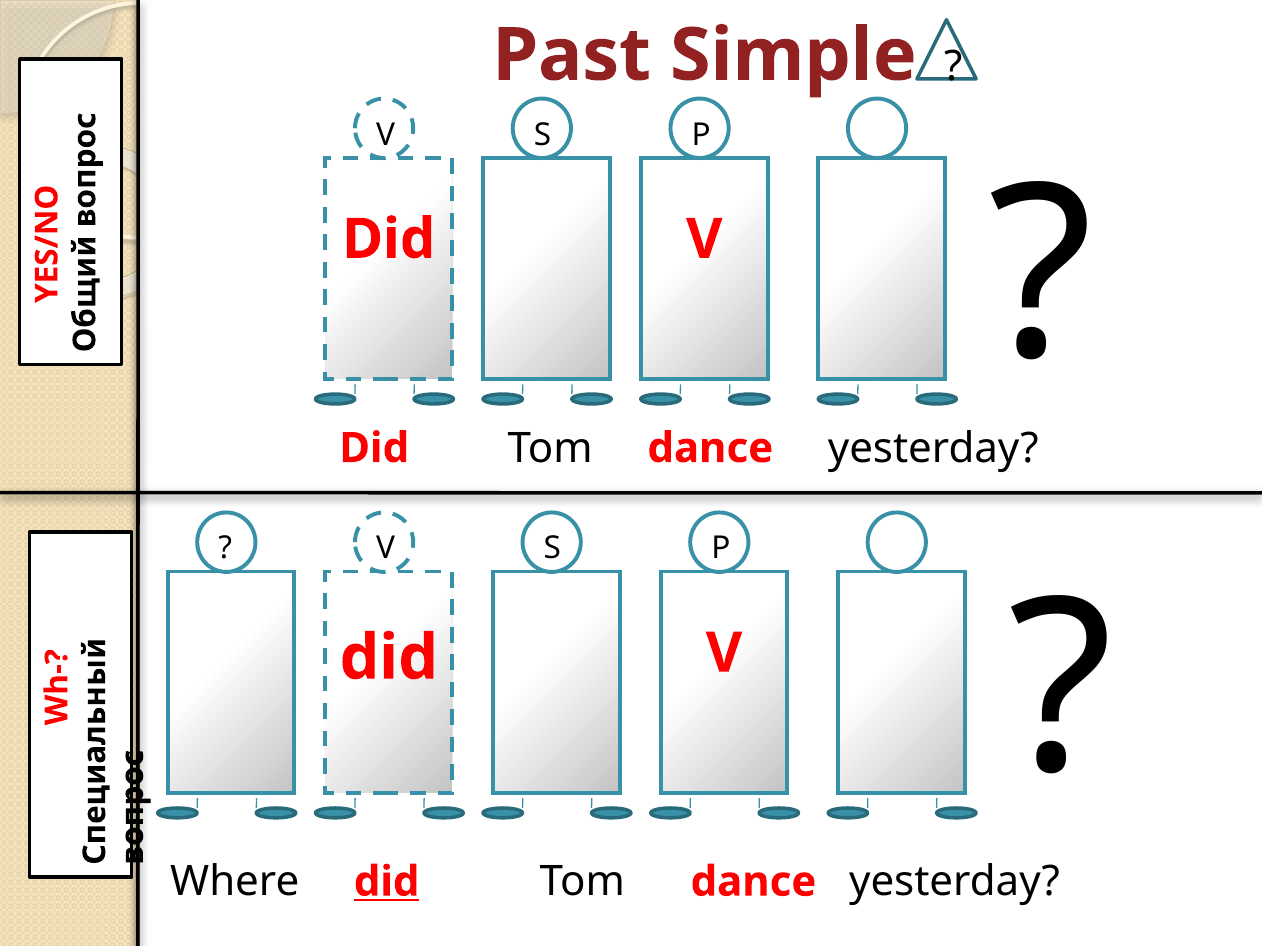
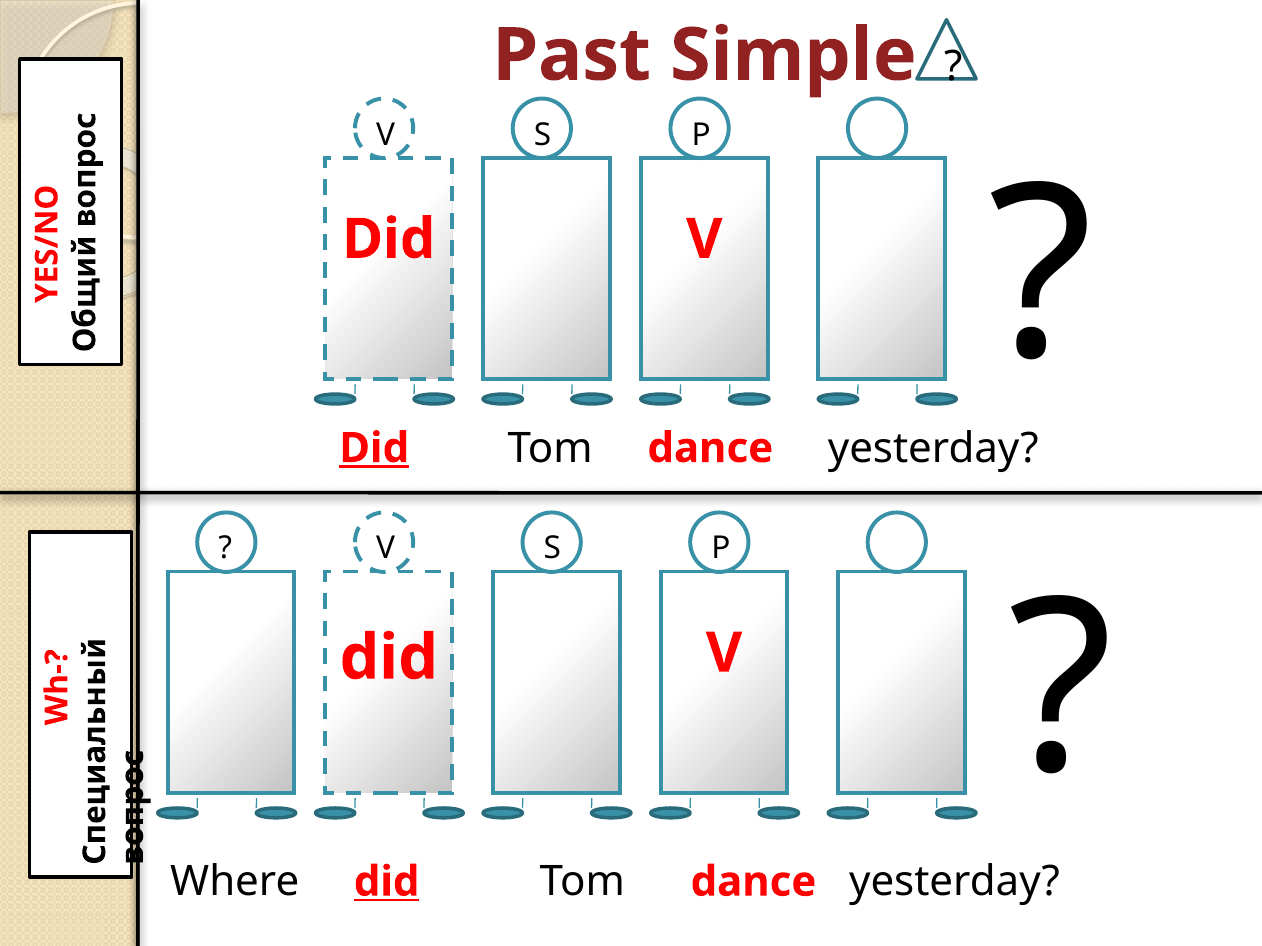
Did underline: none -> present (374, 448)
